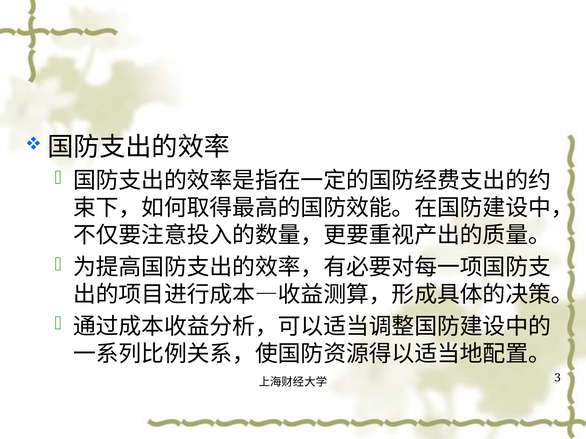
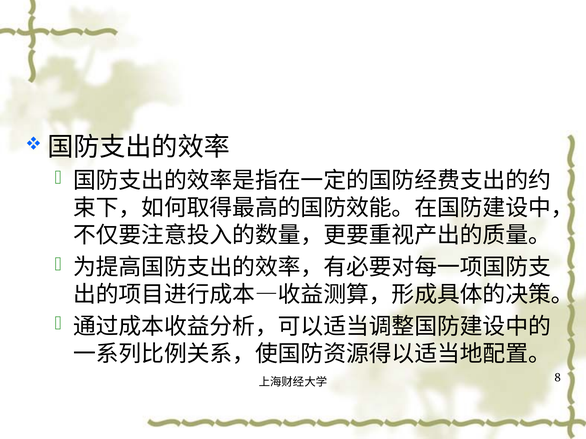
3: 3 -> 8 (558, 378)
